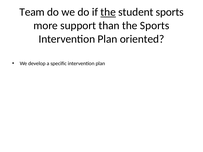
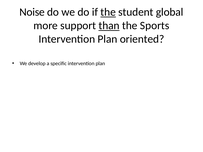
Team: Team -> Noise (32, 12)
student sports: sports -> global (170, 12)
than underline: none -> present (109, 26)
